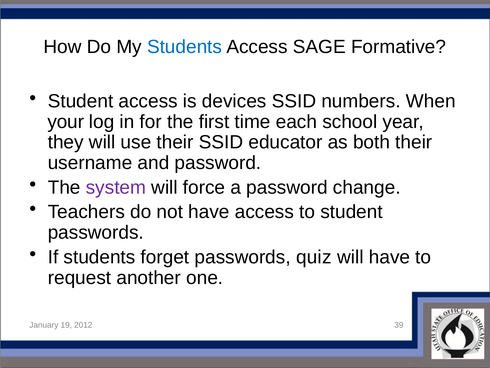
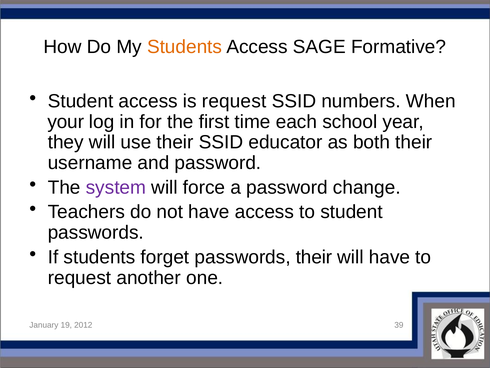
Students colour: blue -> orange (185, 47)
is devices: devices -> request (234, 101)
passwords quiz: quiz -> their (314, 257)
